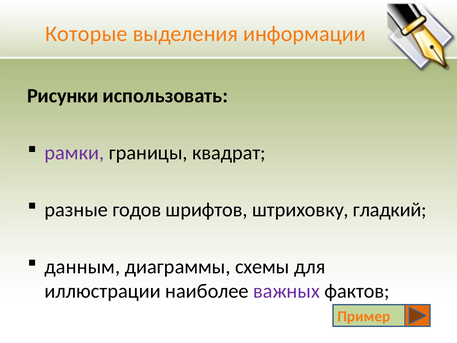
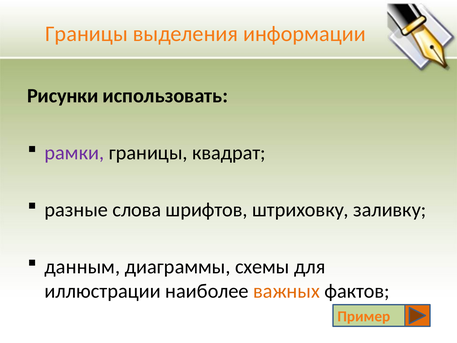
Которые: Которые -> Границы (86, 34)
годов: годов -> слова (137, 210)
гладкий: гладкий -> заливку (390, 210)
важных colour: purple -> orange (287, 291)
